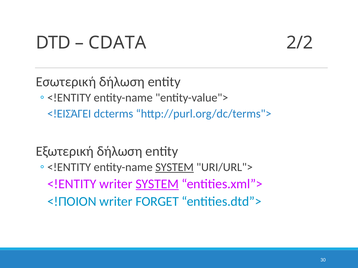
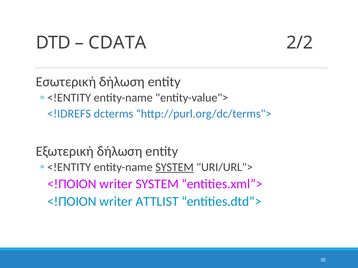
<!ΕΙΣΆΓΕΙ: <!ΕΙΣΆΓΕΙ -> <!IDREFS (69, 114)
<!ΕΝΤΙΤΥ: <!ΕΝΤΙΤΥ -> <!ΠΟΙΟΝ (72, 184)
SYSTEM underline: present -> none (157, 184)
FORGET: FORGET -> ATTLIST (157, 202)
